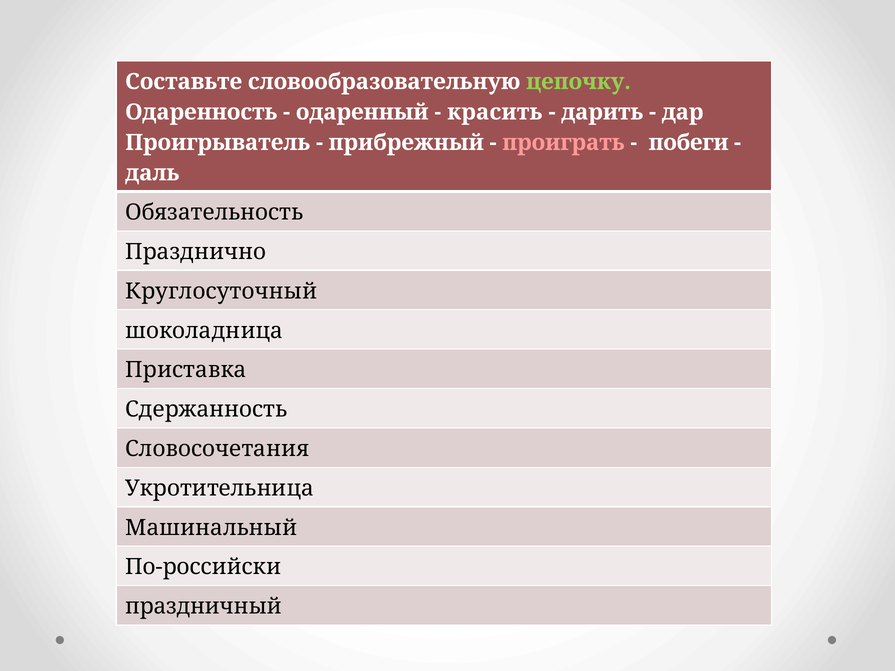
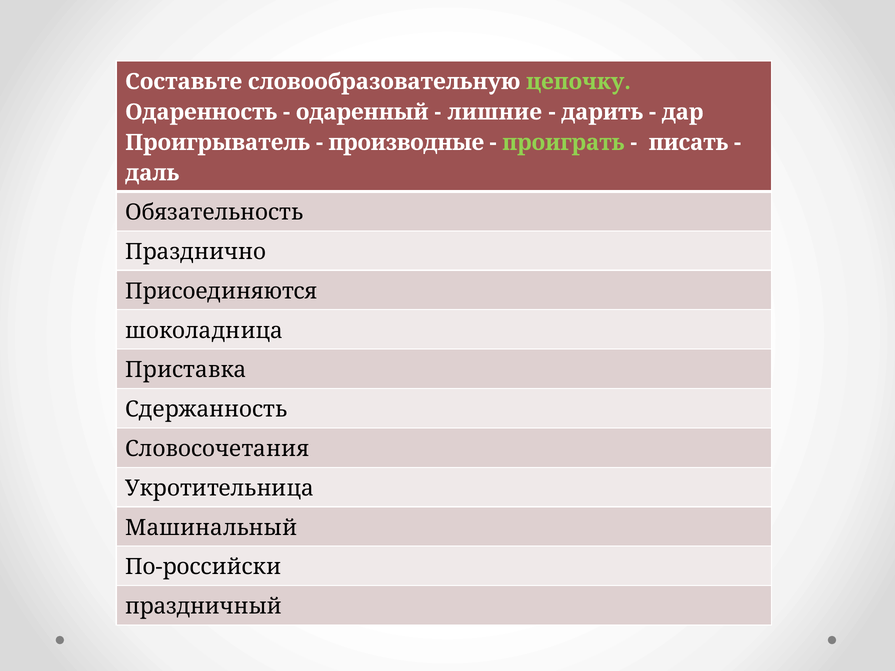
красить: красить -> лишние (495, 112)
прибрежный: прибрежный -> производные (406, 143)
проиграть colour: pink -> light green (563, 143)
побеги: побеги -> писать (689, 143)
Круглосуточный: Круглосуточный -> Присоединяются (221, 291)
